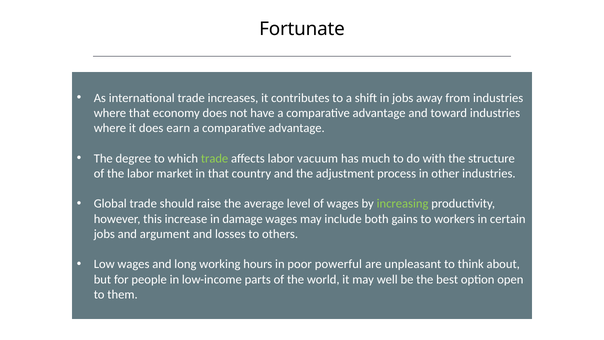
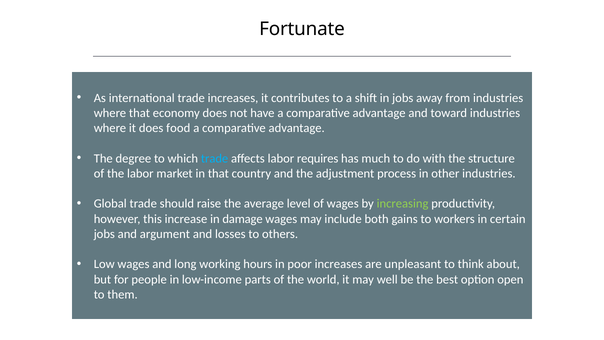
earn: earn -> food (178, 128)
trade colour: light green -> light blue (215, 158)
vacuum: vacuum -> requires (318, 158)
poor powerful: powerful -> increases (338, 264)
